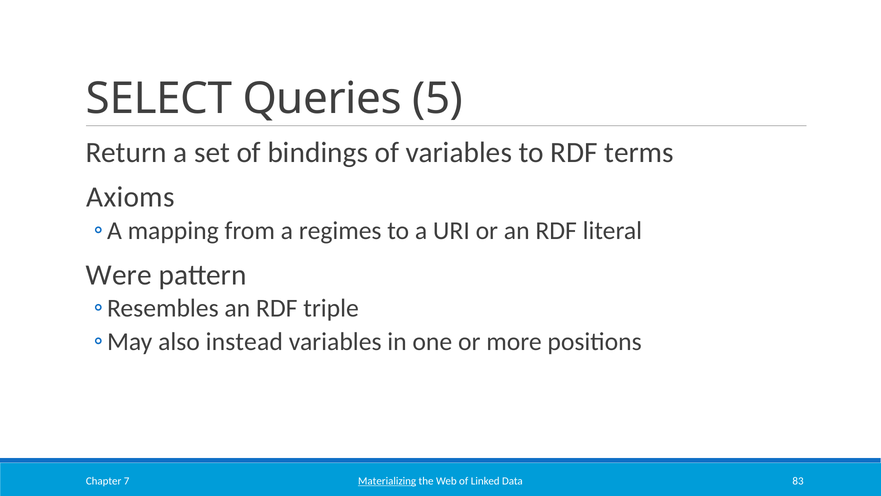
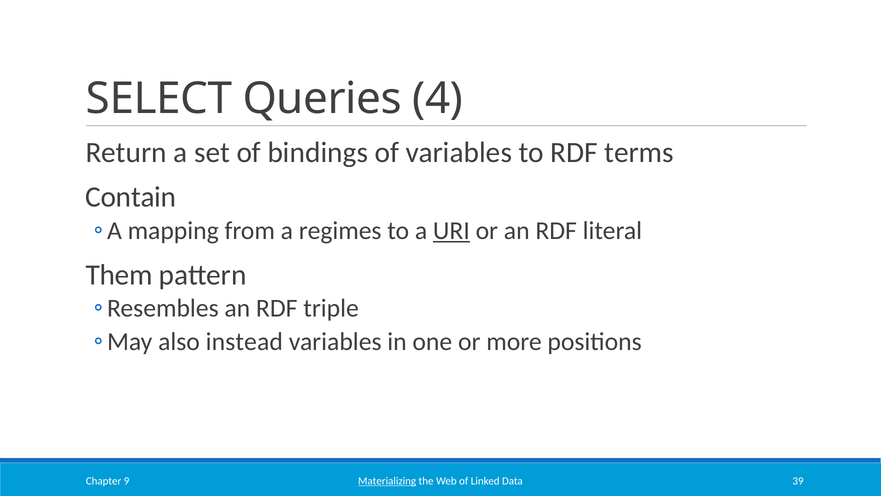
5: 5 -> 4 (438, 99)
Axioms: Axioms -> Contain (131, 197)
URI underline: none -> present (451, 230)
Were: Were -> Them (119, 275)
83: 83 -> 39 (798, 481)
7: 7 -> 9 (127, 481)
